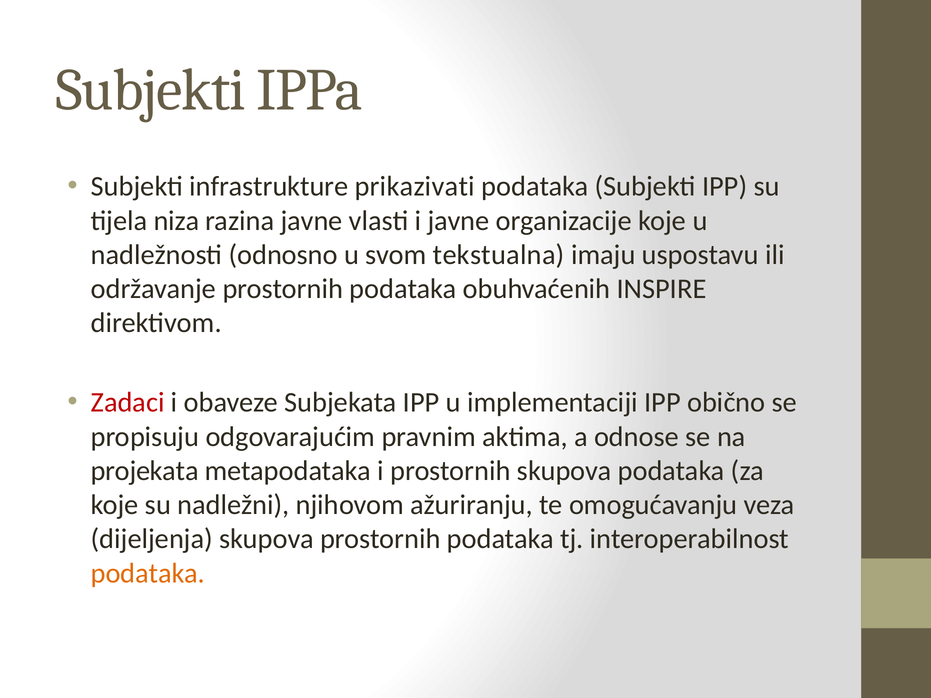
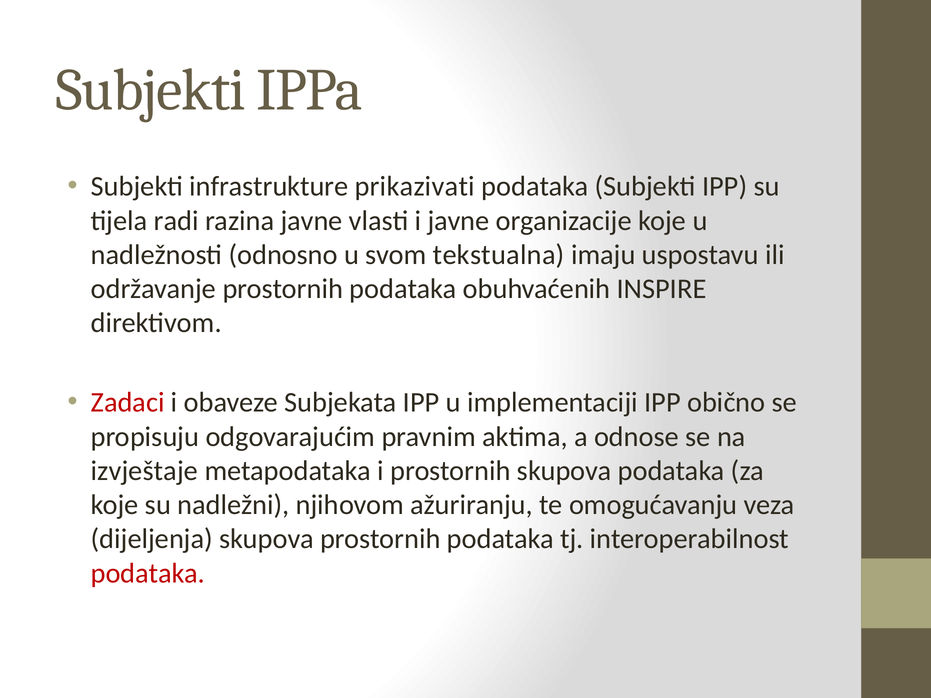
niza: niza -> radi (176, 221)
projekata: projekata -> izvještaje (144, 471)
podataka colour: orange -> red (148, 573)
